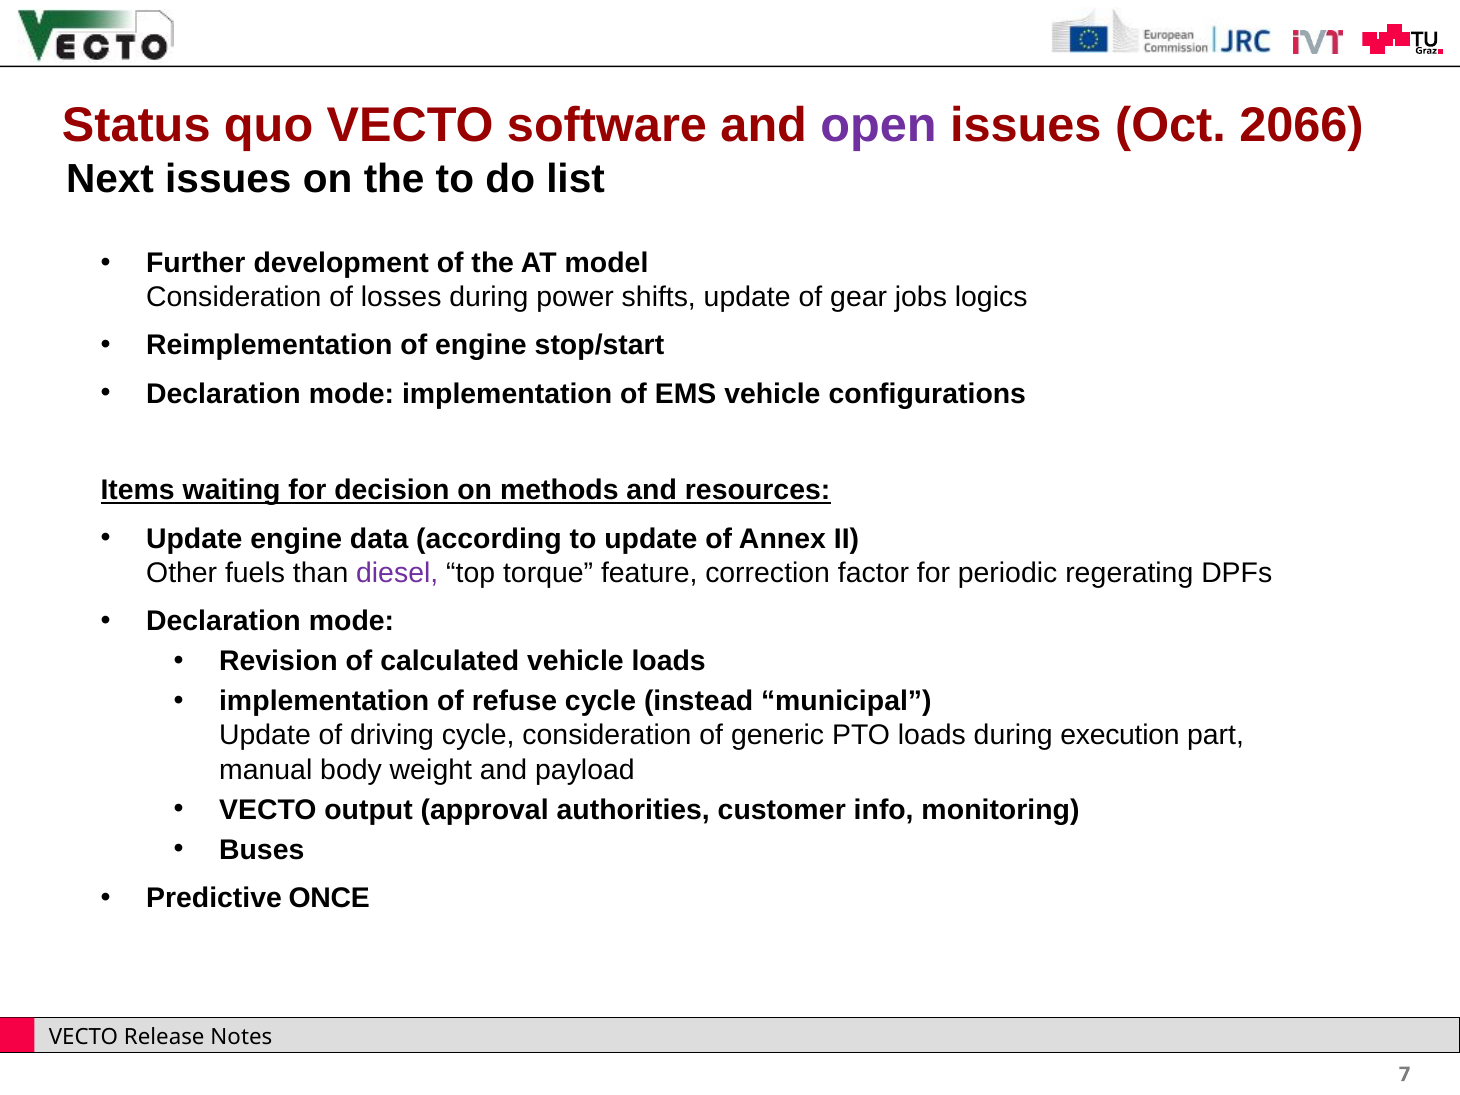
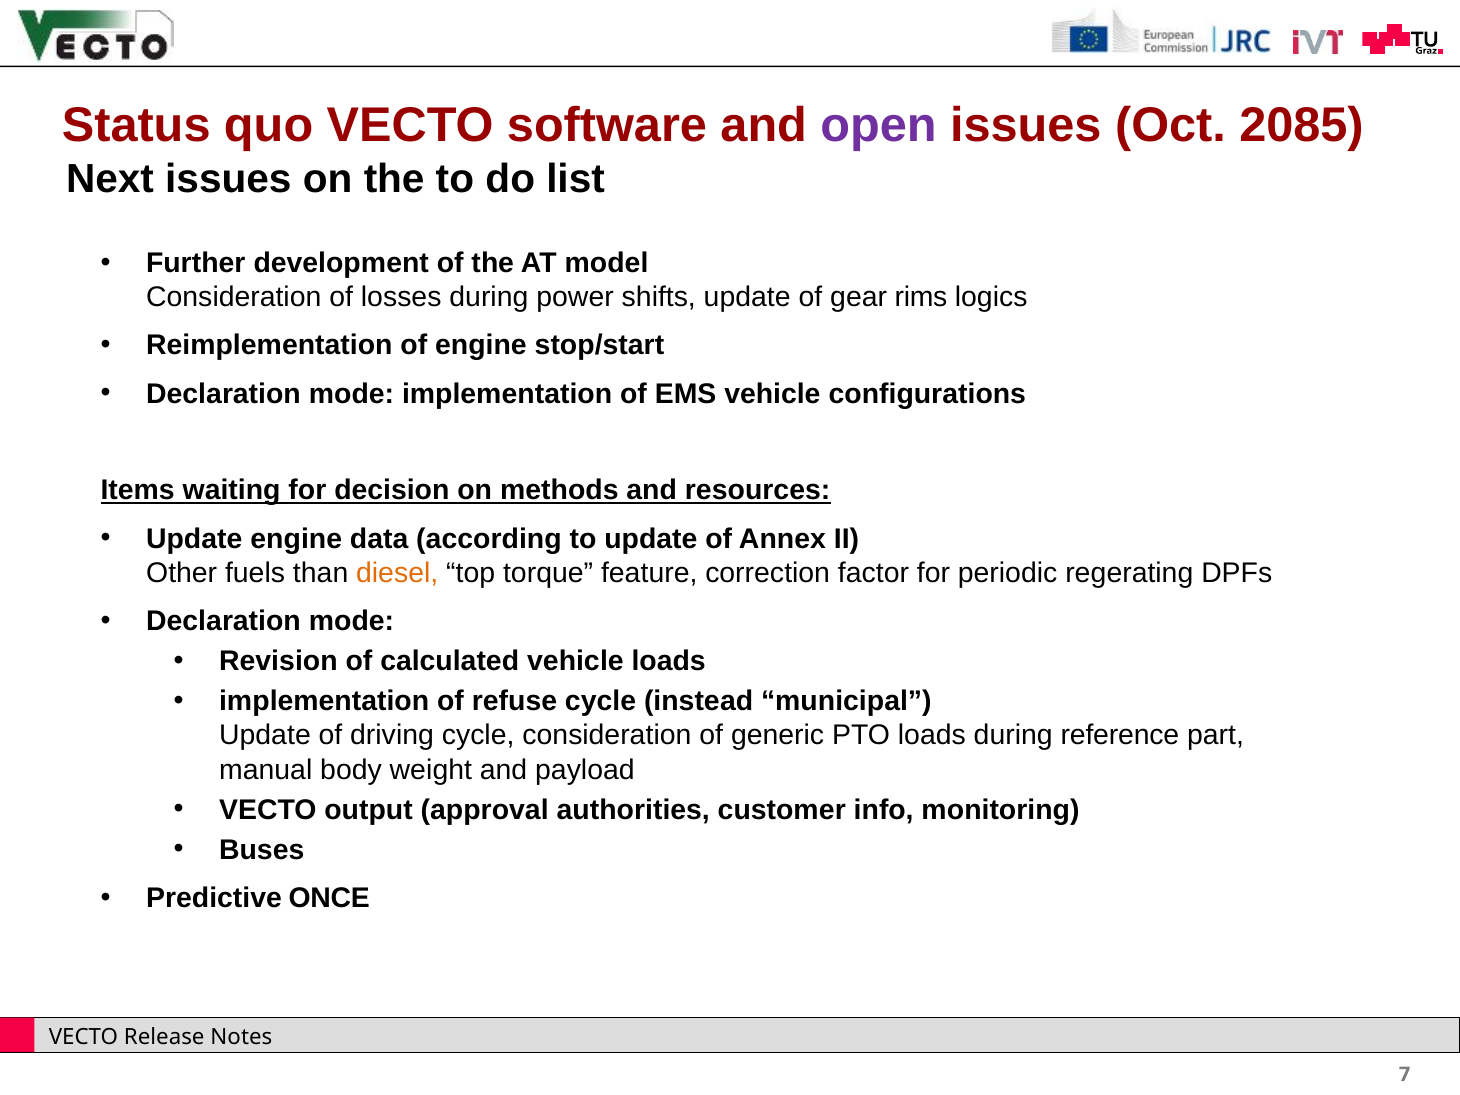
2066: 2066 -> 2085 (1301, 125)
jobs: jobs -> rims (921, 297)
diesel colour: purple -> orange (397, 573)
execution: execution -> reference (1120, 736)
